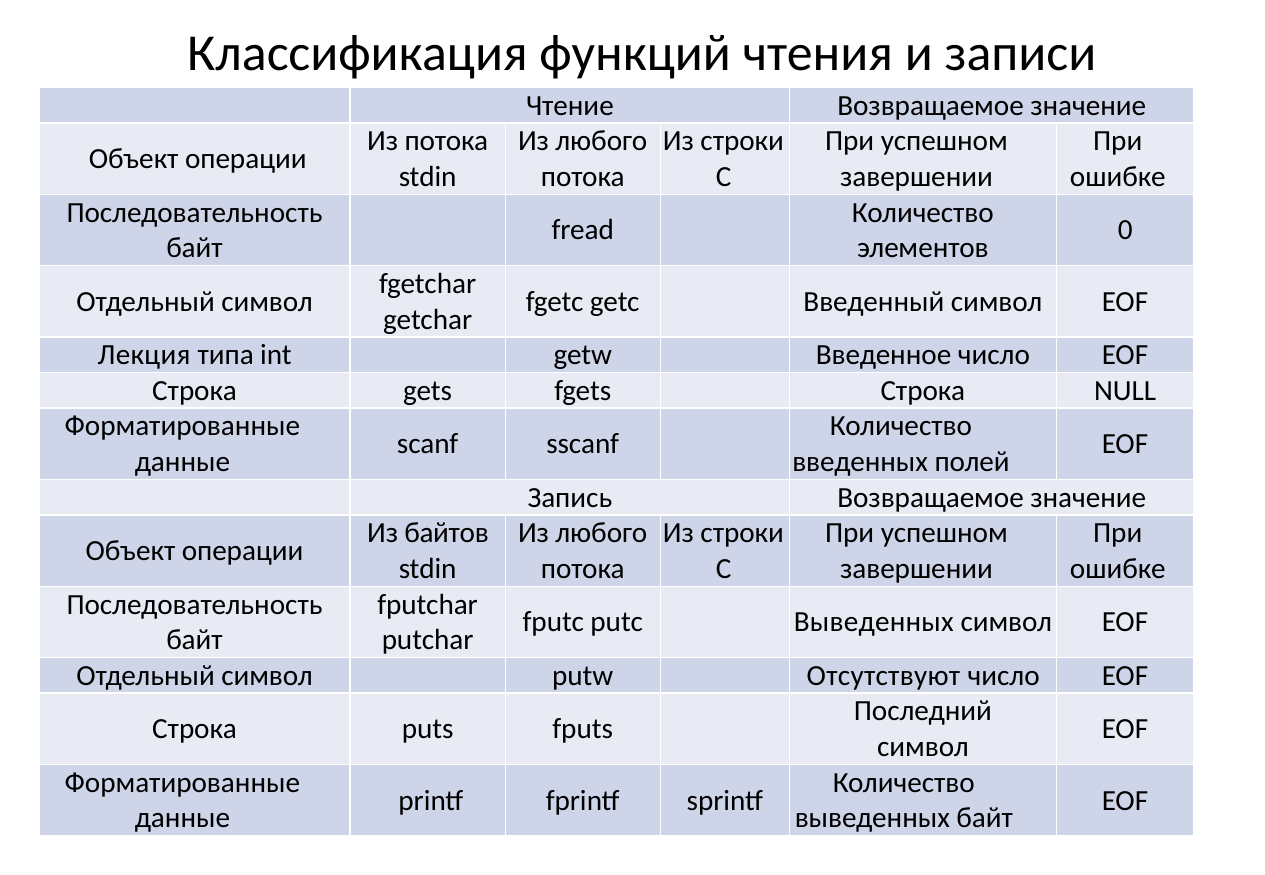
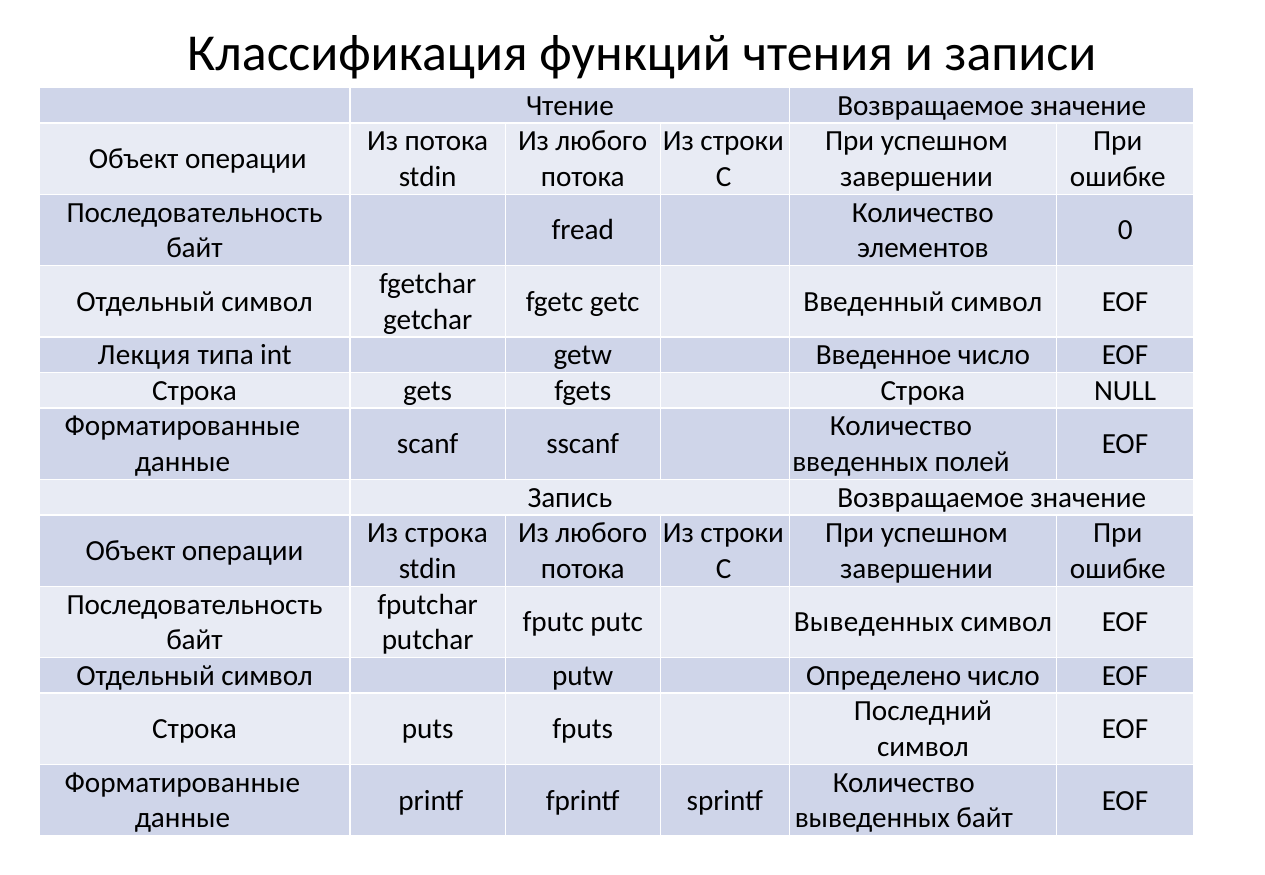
Из байтов: байтов -> строка (446, 534)
Отсутствуют: Отсутствуют -> Определено (884, 676)
